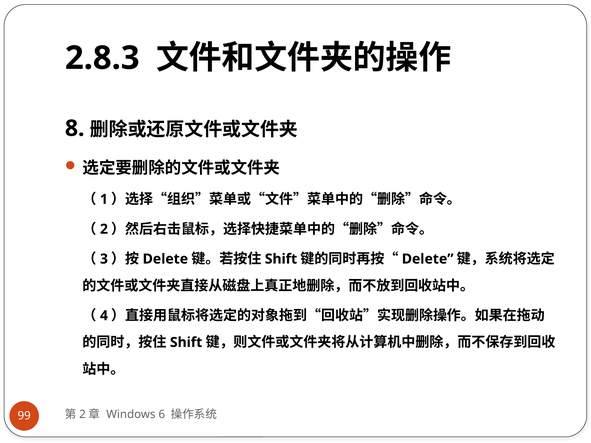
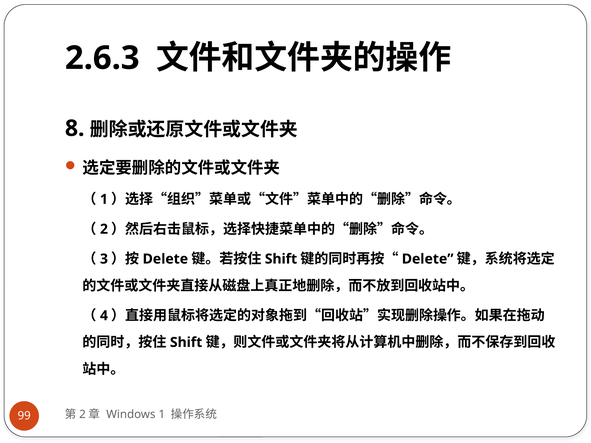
2.8.3: 2.8.3 -> 2.6.3 (102, 58)
Windows 6: 6 -> 1 (162, 414)
